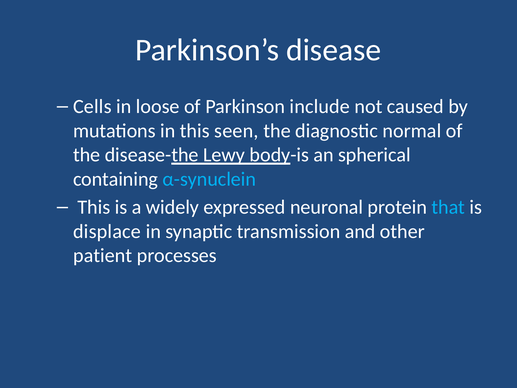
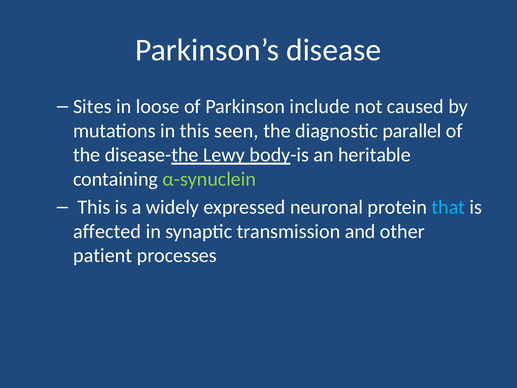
Cells: Cells -> Sites (92, 107)
normal: normal -> parallel (412, 131)
spherical: spherical -> heritable (374, 155)
α-synuclein colour: light blue -> light green (209, 179)
displace: displace -> affected (107, 231)
